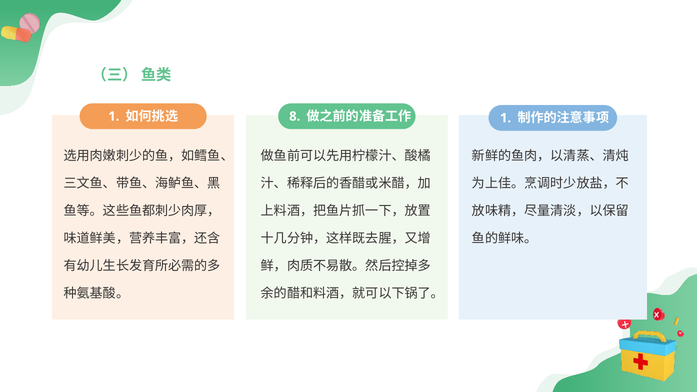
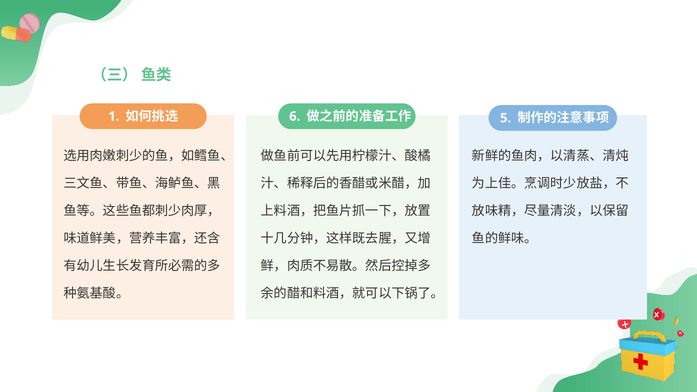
8: 8 -> 6 (295, 116)
1: 1 -> 5 (506, 118)
